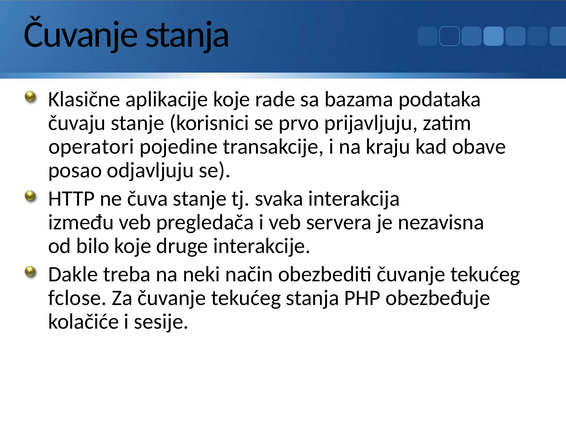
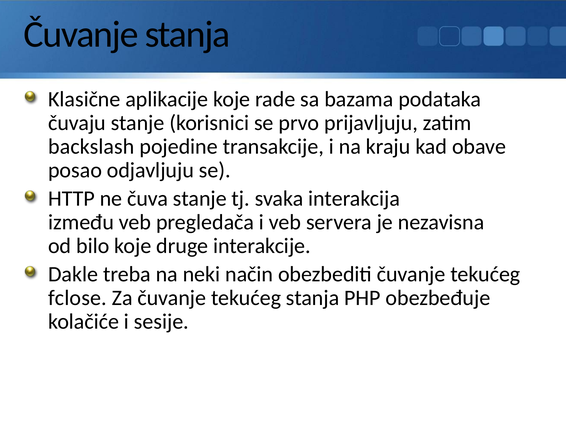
operatori: operatori -> backslash (91, 147)
